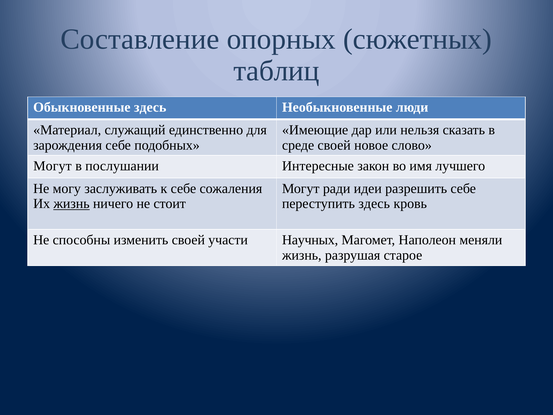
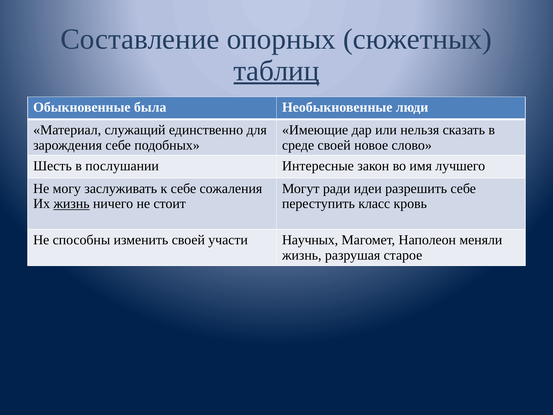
таблиц underline: none -> present (276, 71)
Обыкновенные здесь: здесь -> была (150, 107)
Могут: Могут -> Шесть (53, 166)
переступить здесь: здесь -> класс (374, 204)
